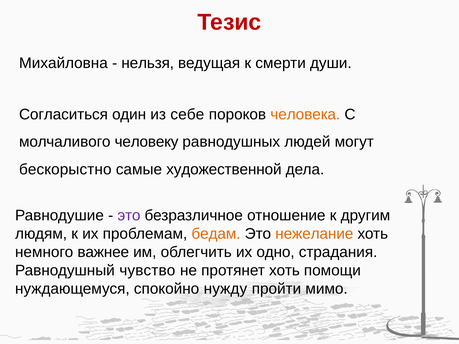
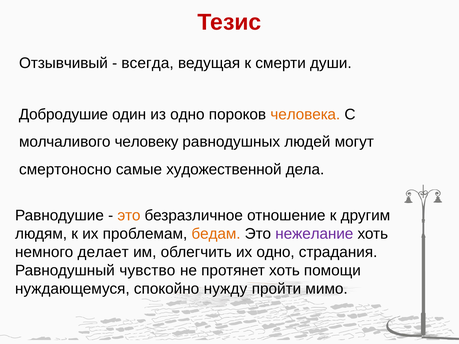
Михайловна: Михайловна -> Отзывчивый (63, 63)
нельзя: нельзя -> всегда (148, 63)
Согласиться: Согласиться -> Добродушие (63, 114)
из себе: себе -> одно (187, 114)
бескорыстно: бескорыстно -> смертоносно (65, 169)
это colour: purple -> orange (129, 216)
нежелание colour: orange -> purple (314, 234)
важнее: важнее -> делает (103, 252)
